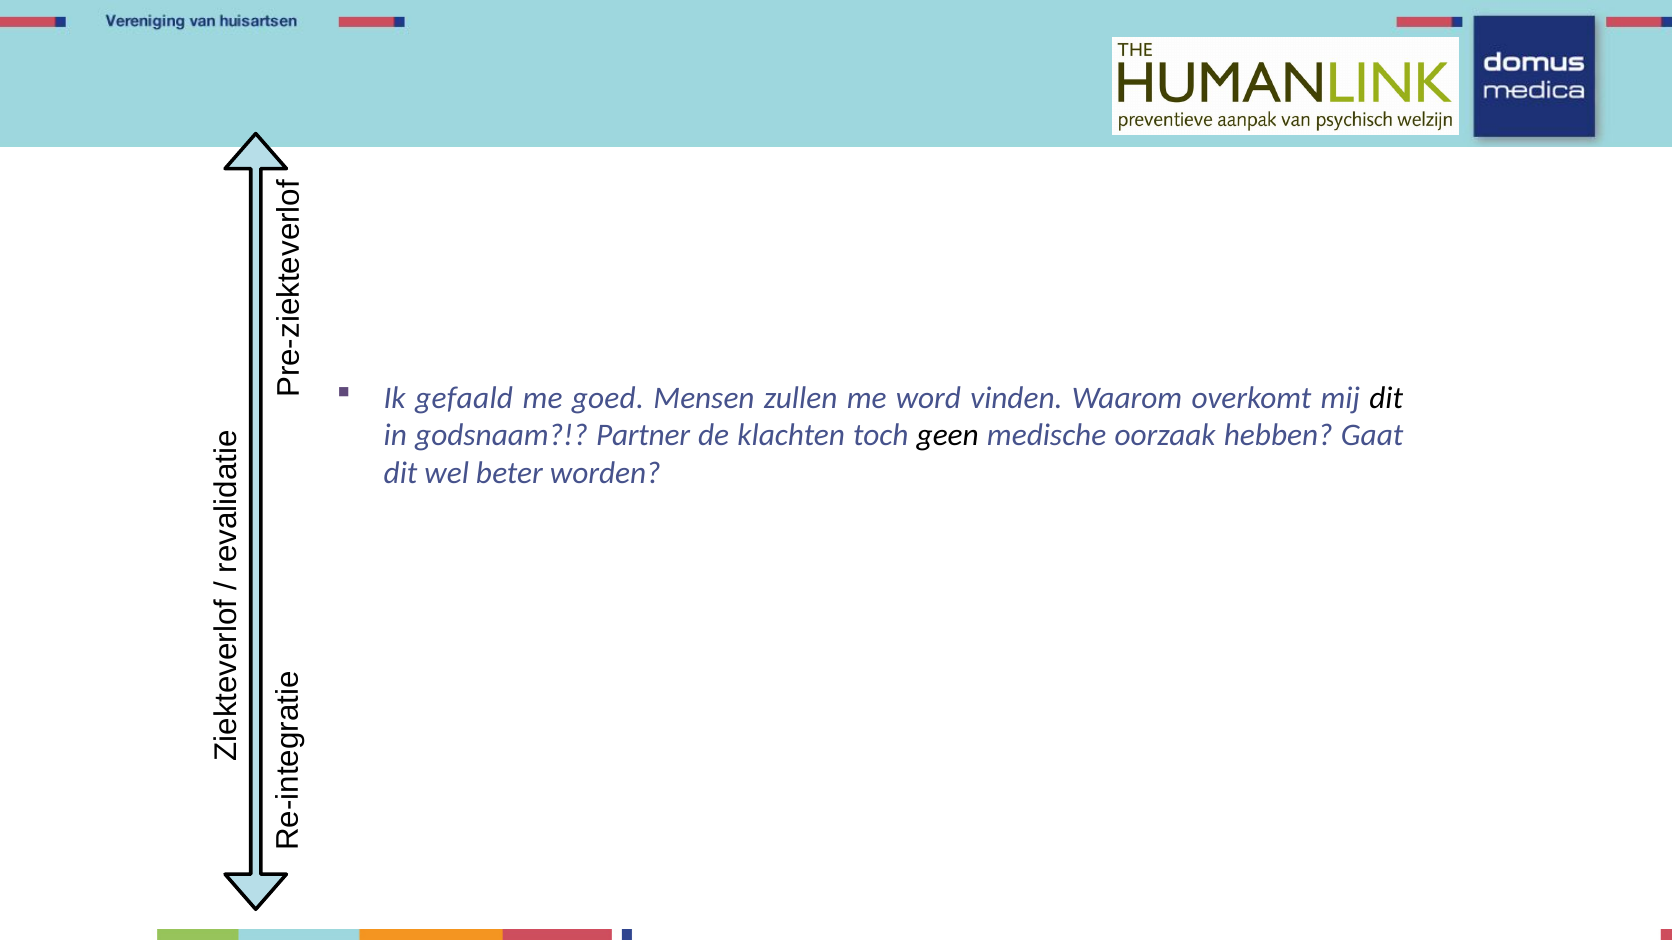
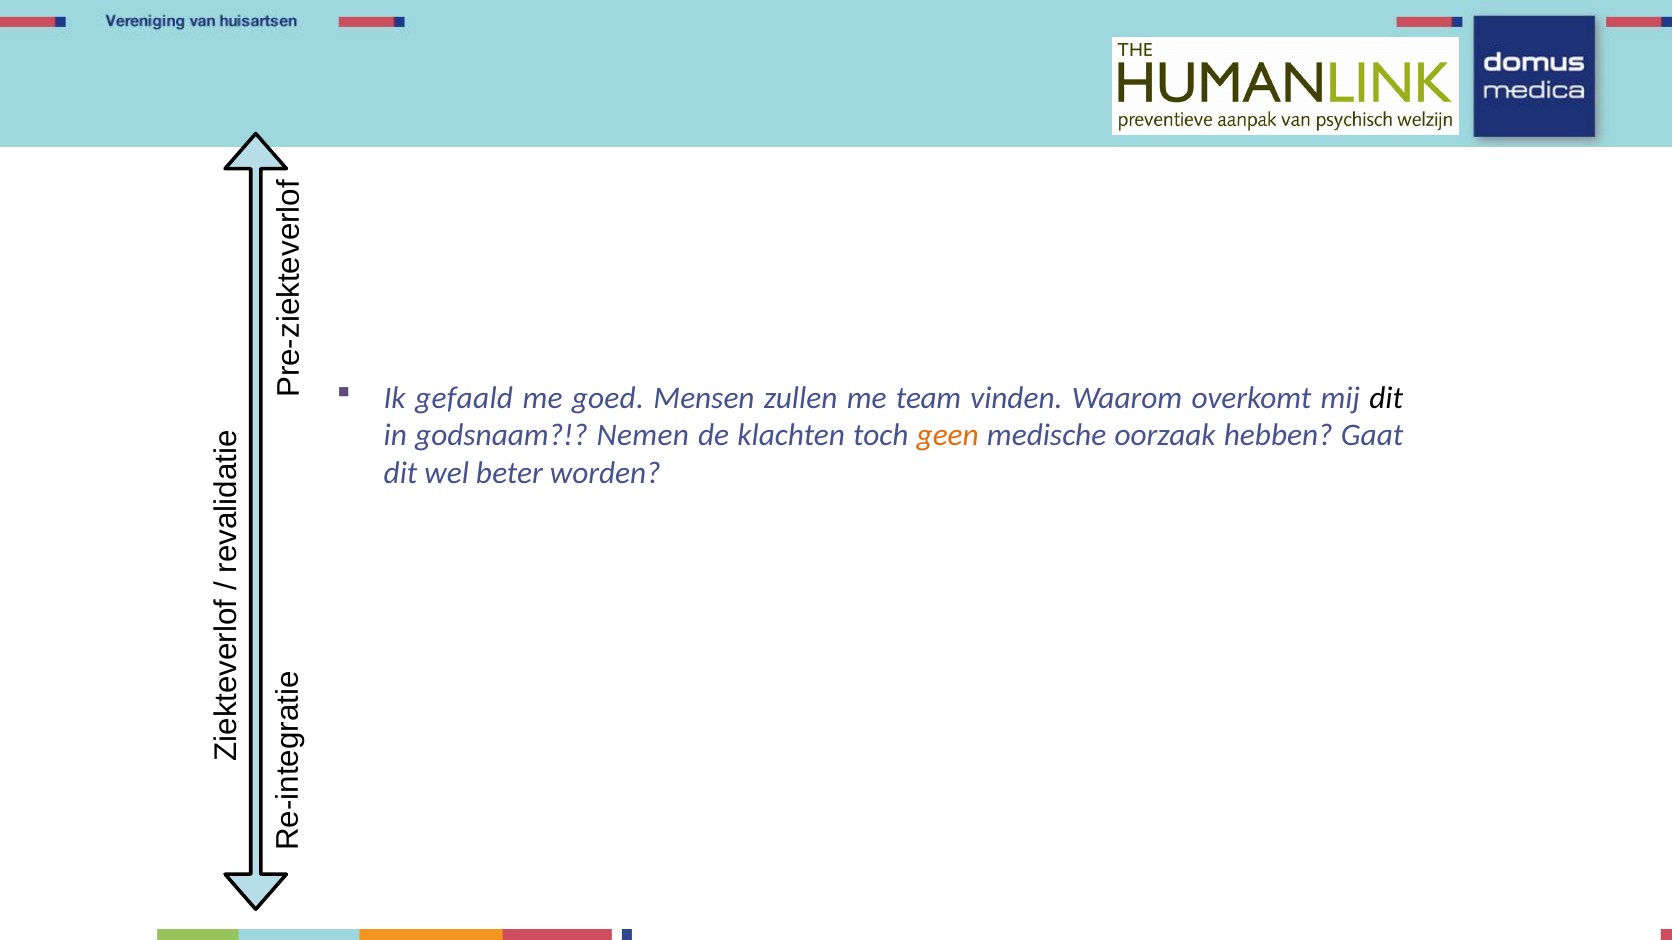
word: word -> team (929, 398)
Partner: Partner -> Nemen (643, 436)
geen colour: black -> orange (948, 436)
